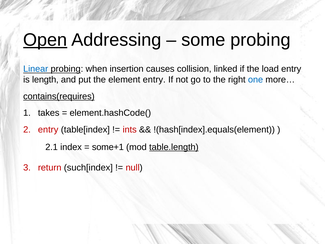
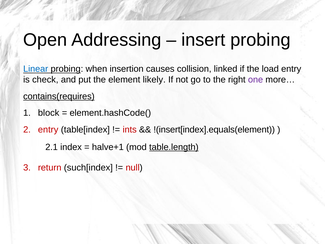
Open underline: present -> none (45, 40)
some: some -> insert (203, 40)
length: length -> check (45, 80)
element entry: entry -> likely (154, 80)
one colour: blue -> purple (256, 80)
takes: takes -> block (49, 113)
!(hash[index].equals(element: !(hash[index].equals(element -> !(insert[index].equals(element (214, 129)
some+1: some+1 -> halve+1 (108, 147)
